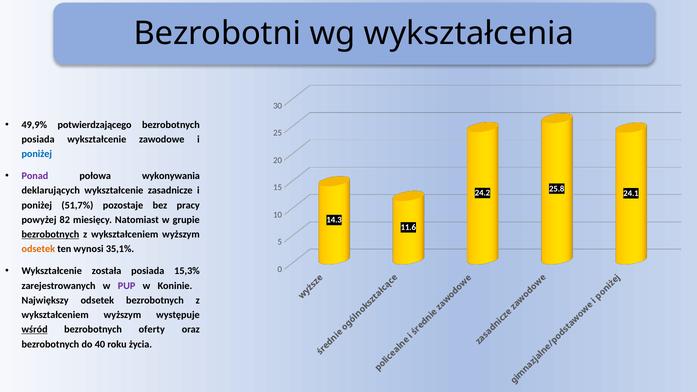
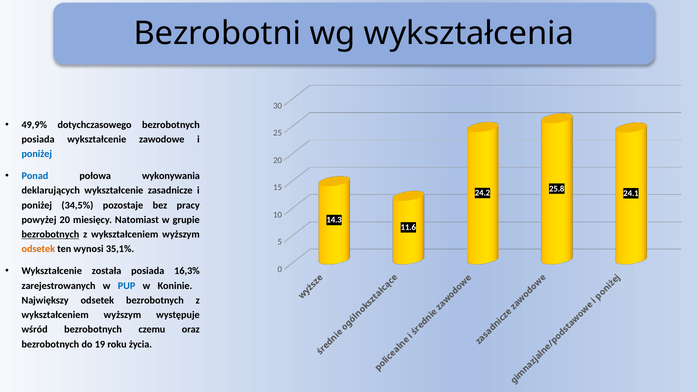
potwierdzającego: potwierdzającego -> dotychczasowego (95, 125)
Ponad colour: purple -> blue (35, 176)
51,7%: 51,7% -> 34,5% (77, 205)
powyżej 82: 82 -> 20 (65, 220)
15,3%: 15,3% -> 16,3% (187, 271)
PUP colour: purple -> blue (127, 286)
wśród underline: present -> none (35, 330)
oferty: oferty -> czemu (152, 330)
40: 40 -> 19 (100, 344)
